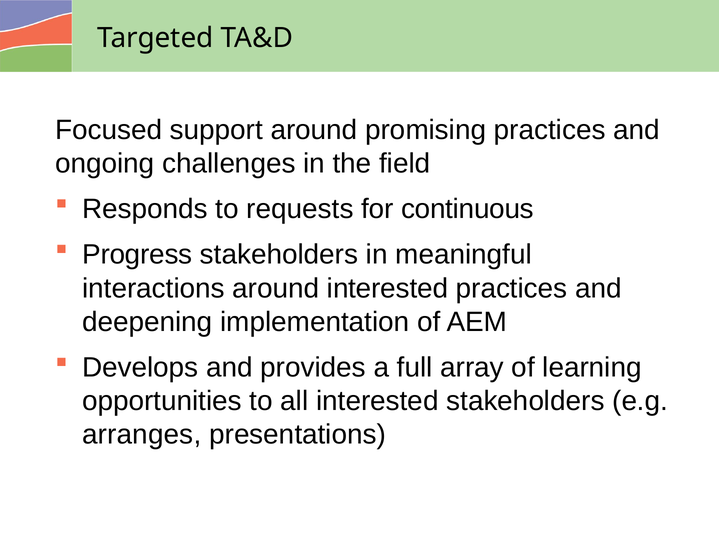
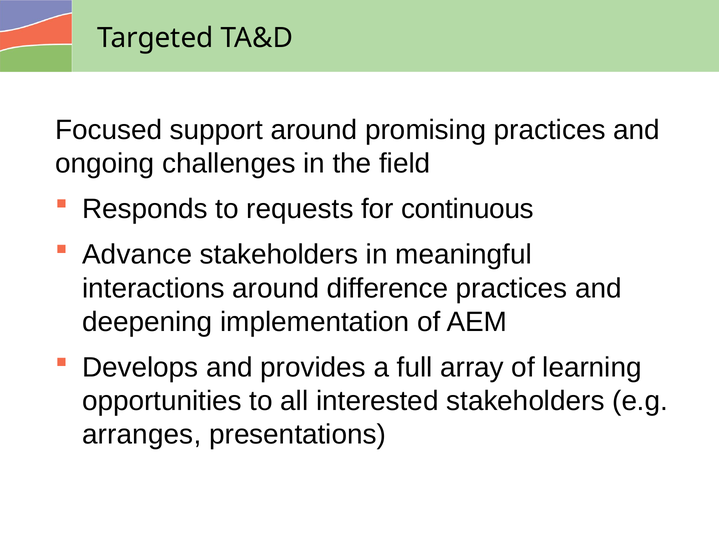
Progress: Progress -> Advance (137, 255)
around interested: interested -> difference (388, 288)
